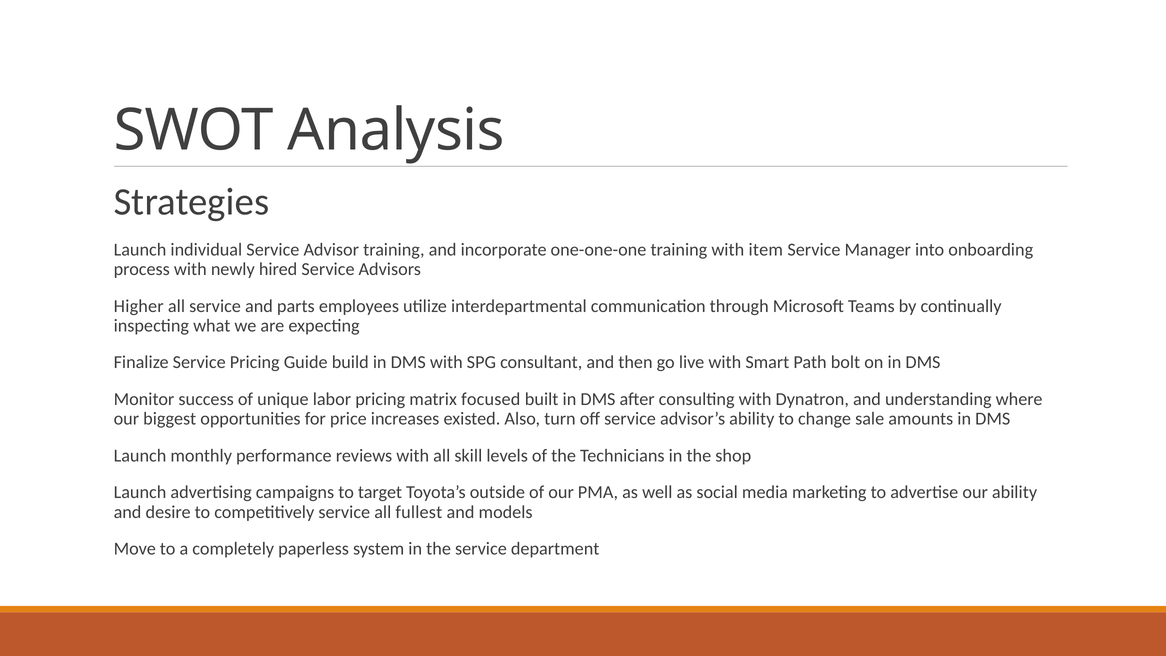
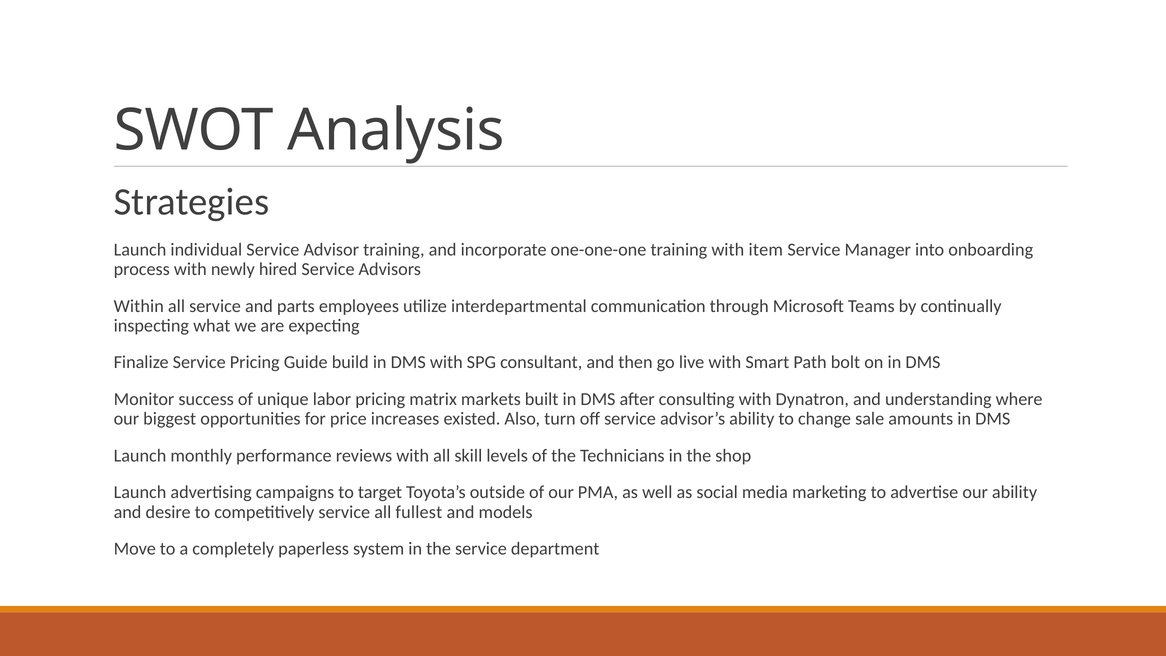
Higher: Higher -> Within (139, 306)
focused: focused -> markets (491, 399)
